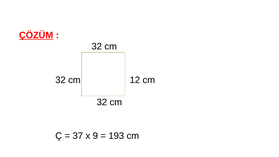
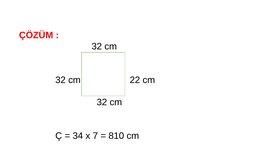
ÇÖZÜM underline: present -> none (36, 35)
12: 12 -> 22 (135, 80)
37: 37 -> 34 (78, 136)
9: 9 -> 7 (95, 136)
193: 193 -> 810 (116, 136)
